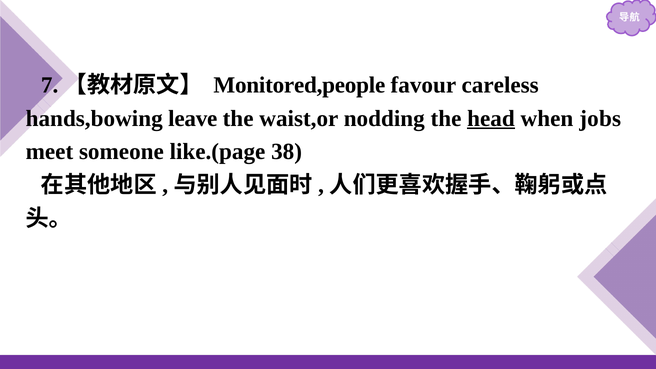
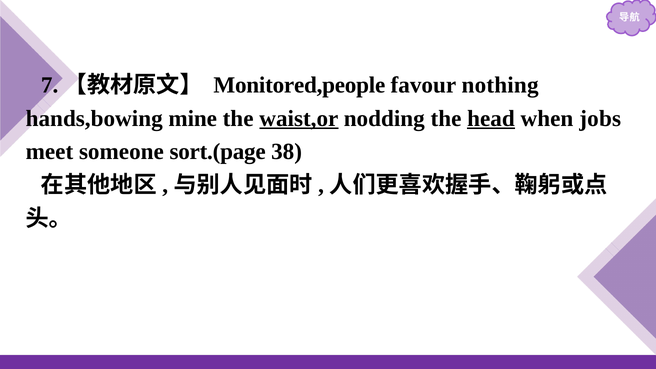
careless: careless -> nothing (500, 85)
leave: leave -> mine (193, 118)
waist,or underline: none -> present (299, 118)
like.(page: like.(page -> sort.(page (218, 152)
